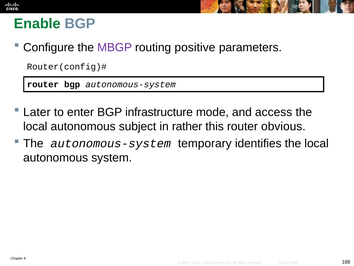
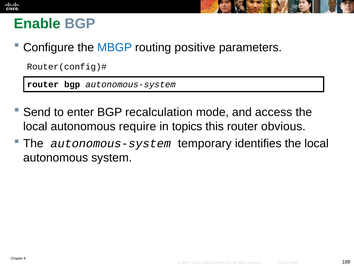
MBGP colour: purple -> blue (115, 47)
Later: Later -> Send (37, 112)
infrastructure: infrastructure -> recalculation (159, 112)
subject: subject -> require (138, 126)
rather: rather -> topics (187, 126)
